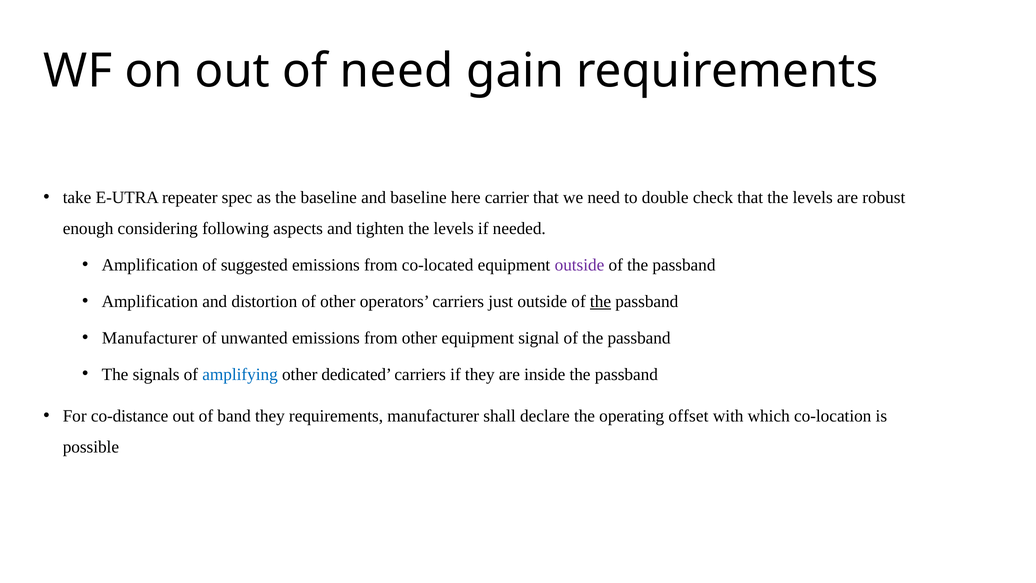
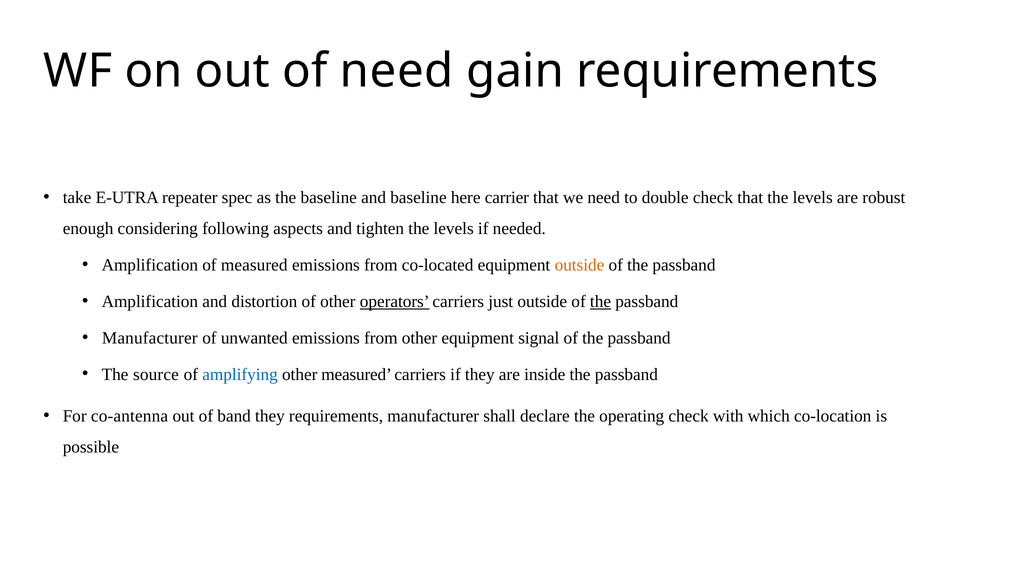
of suggested: suggested -> measured (254, 265)
outside colour: purple -> orange (579, 265)
operators underline: none -> present (395, 301)
signals: signals -> source (156, 374)
other dedicated: dedicated -> measured (357, 374)
co-distance: co-distance -> co-antenna (130, 416)
operating offset: offset -> check (689, 416)
